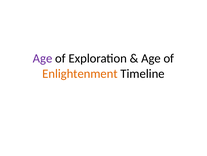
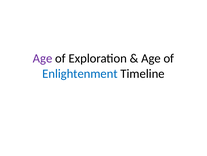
Enlightenment colour: orange -> blue (80, 73)
